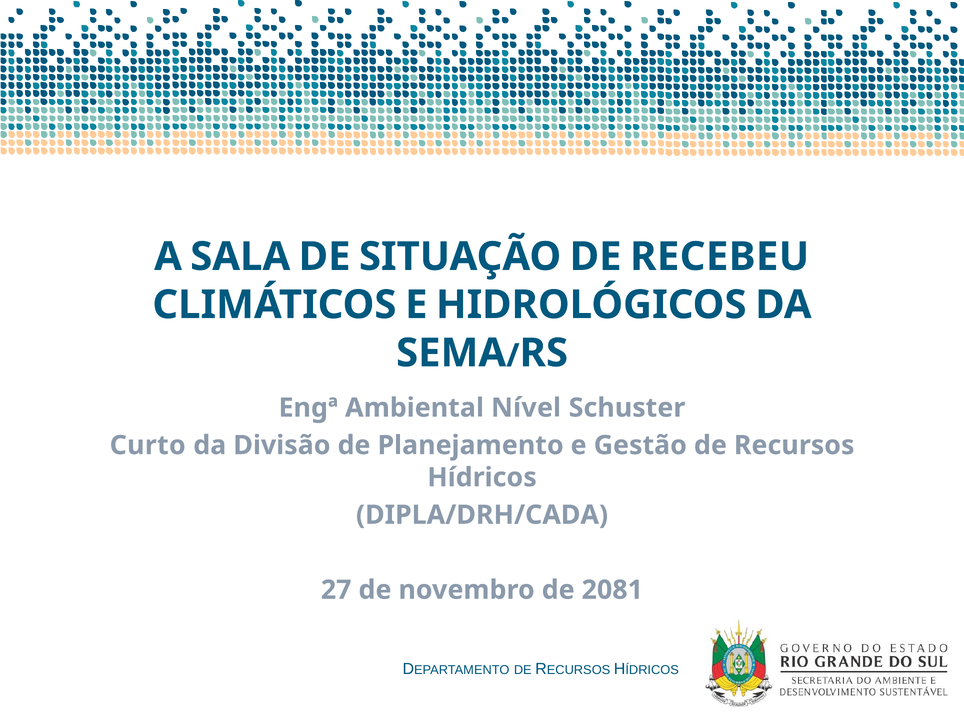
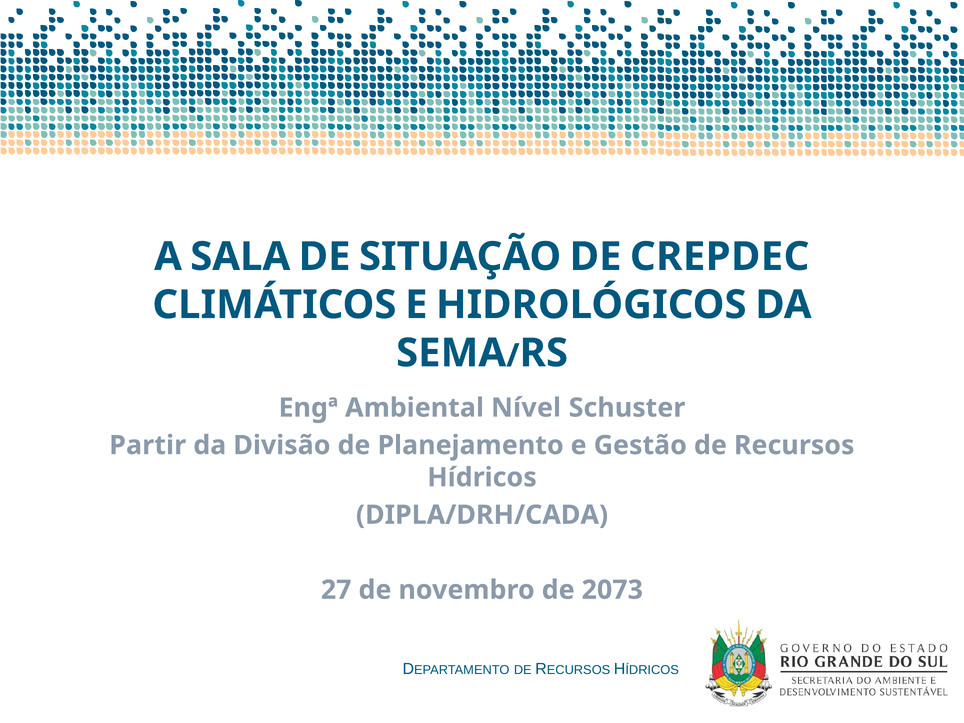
RECEBEU: RECEBEU -> CREPDEC (720, 257)
Curto: Curto -> Partir (148, 445)
2081: 2081 -> 2073 (612, 590)
